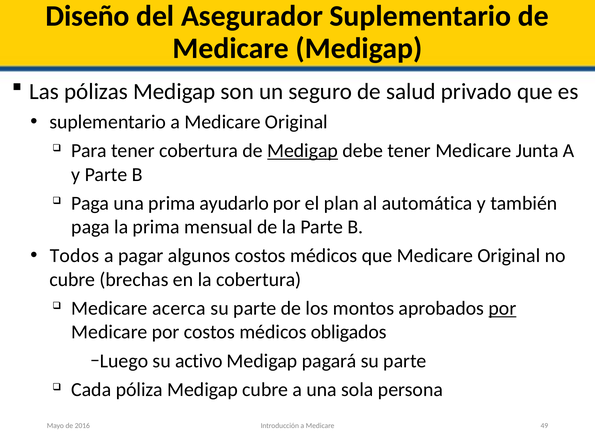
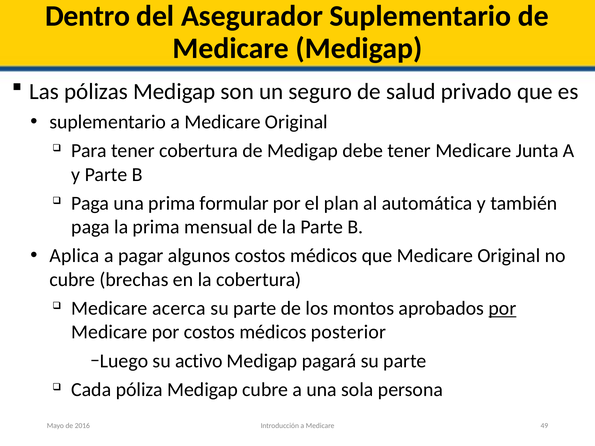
Diseño: Diseño -> Dentro (88, 16)
Medigap underline: present -> none (303, 151)
ayudarlo: ayudarlo -> formular (234, 203)
Todos: Todos -> Aplica (74, 256)
obligados: obligados -> posterior (348, 332)
